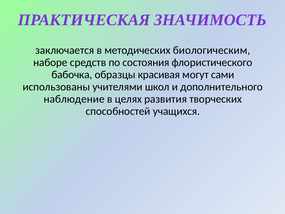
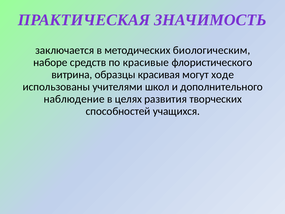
состояния: состояния -> красивые (146, 62)
бабочка: бабочка -> витрина (72, 74)
сами: сами -> ходе (223, 74)
